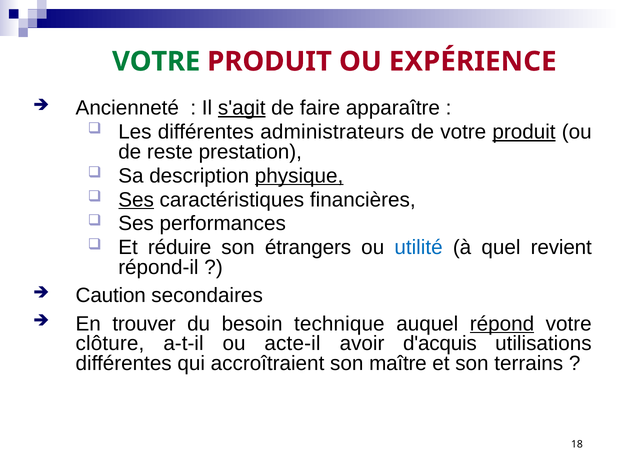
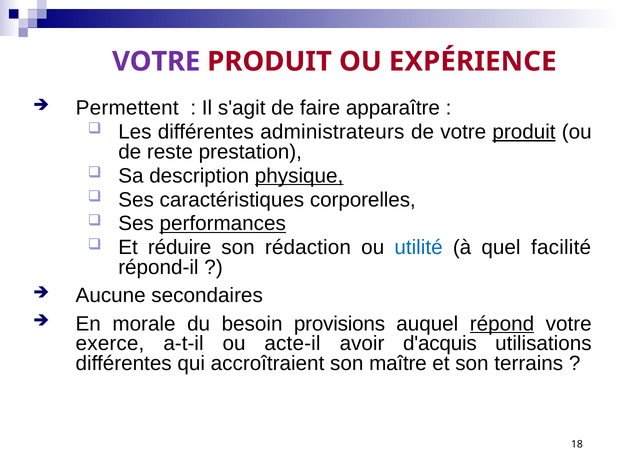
VOTRE colour: green -> purple (156, 62)
Ancienneté: Ancienneté -> Permettent (127, 108)
s'agit underline: present -> none (242, 108)
Ses underline: present -> none (136, 200)
financières: financières -> corporelles (363, 200)
performances underline: none -> present (223, 224)
étrangers: étrangers -> rédaction (308, 248)
revient: revient -> facilité (561, 248)
Caution: Caution -> Aucune (111, 296)
trouver: trouver -> morale (144, 324)
technique: technique -> provisions (340, 324)
clôture: clôture -> exerce (110, 344)
